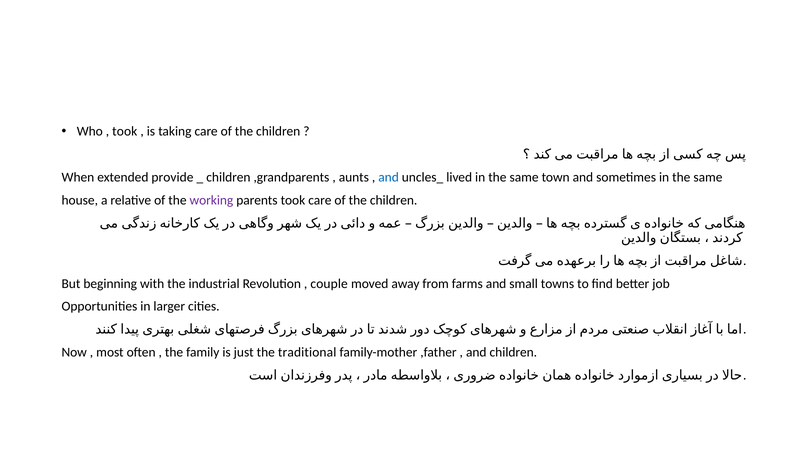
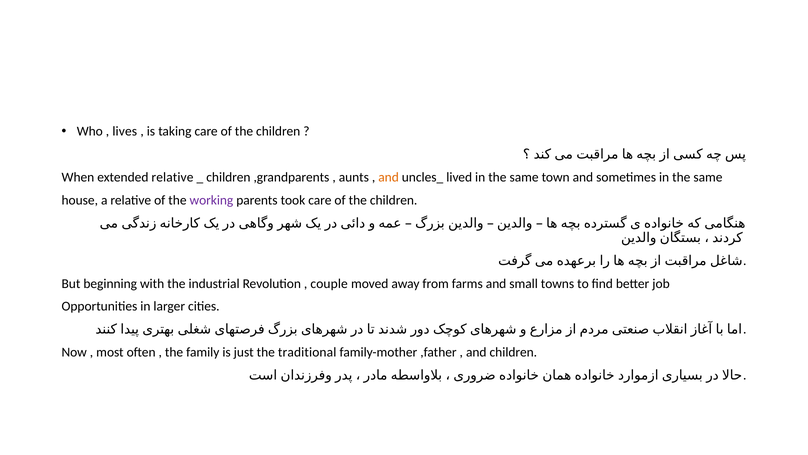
took: took -> lives (125, 131)
extended provide: provide -> relative (172, 177)
and colour: blue -> orange (389, 177)
